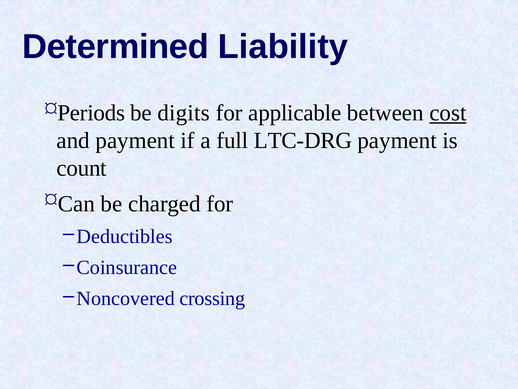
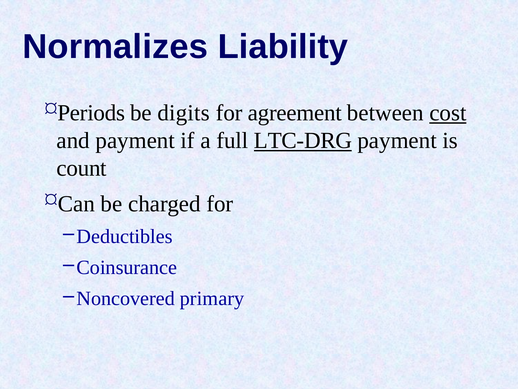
Determined: Determined -> Normalizes (115, 47)
applicable: applicable -> agreement (295, 113)
LTC-DRG underline: none -> present (303, 141)
crossing: crossing -> primary (212, 298)
